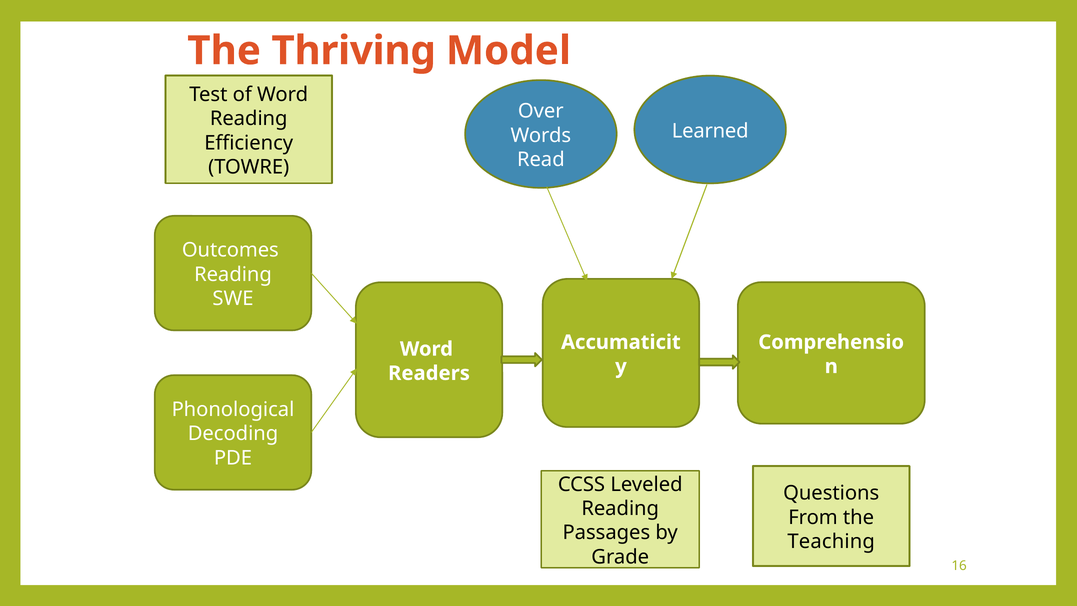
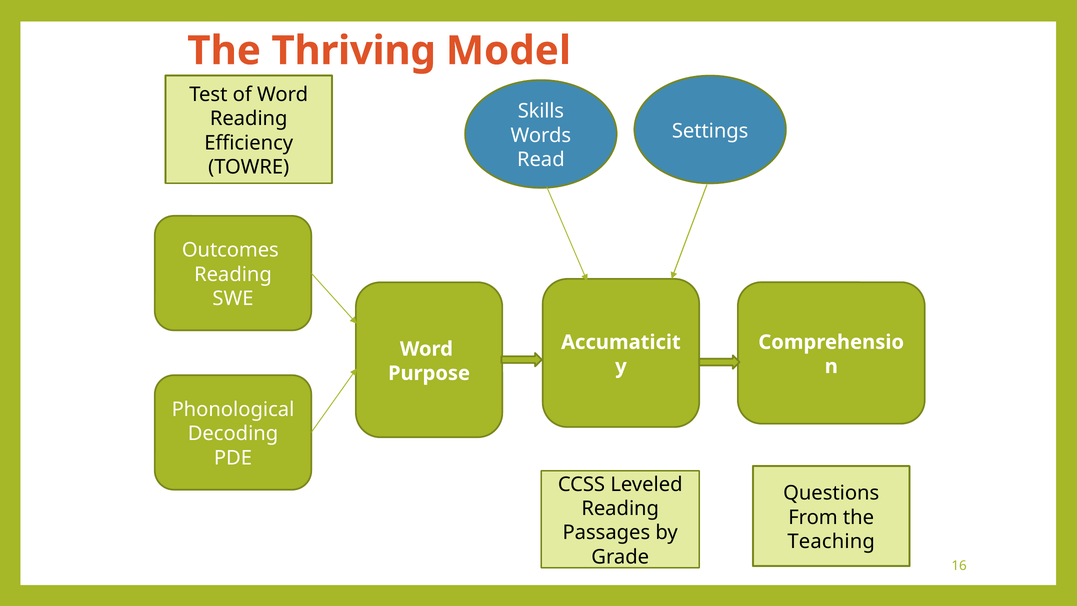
Over: Over -> Skills (541, 111)
Learned: Learned -> Settings (710, 131)
Readers: Readers -> Purpose (429, 373)
